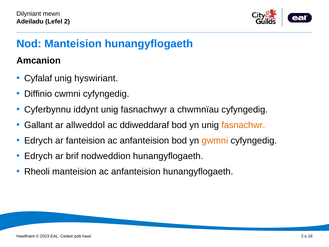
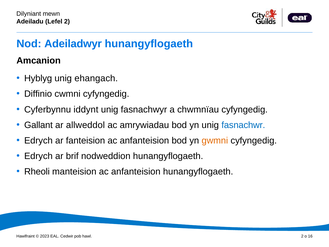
Nod Manteision: Manteision -> Adeiladwyr (73, 44)
Cyfalaf: Cyfalaf -> Hyblyg (38, 78)
hyswiriant: hyswiriant -> ehangach (96, 78)
ddiweddaraf: ddiweddaraf -> amrywiadau (144, 125)
fasnachwr colour: orange -> blue (243, 125)
